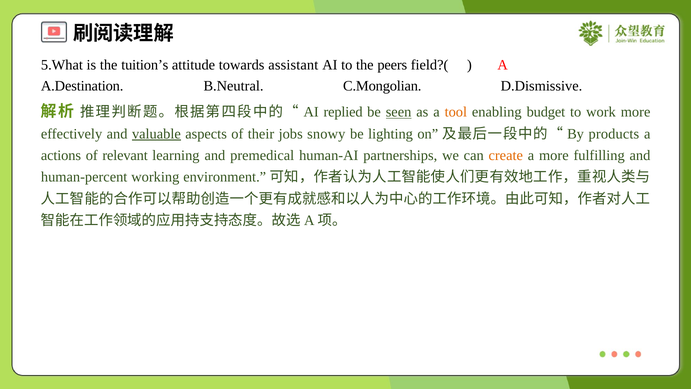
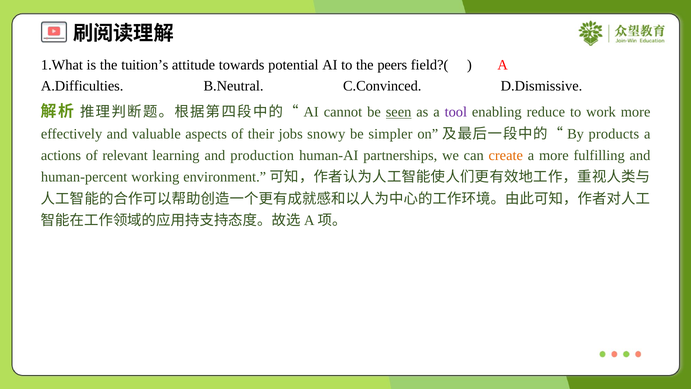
5.What: 5.What -> 1.What (62, 65)
assistant: assistant -> potential (293, 65)
A.Destination: A.Destination -> A.Difficulties (82, 86)
C.Mongolian: C.Mongolian -> C.Convinced (382, 86)
replied: replied -> cannot (343, 112)
tool colour: orange -> purple (456, 112)
budget: budget -> reduce (546, 112)
valuable underline: present -> none (156, 134)
lighting: lighting -> simpler (390, 134)
premedical: premedical -> production (262, 155)
